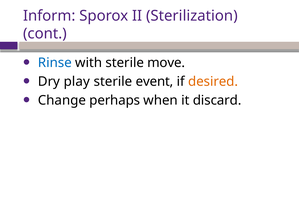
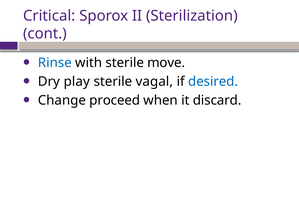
Inform: Inform -> Critical (49, 16)
event: event -> vagal (154, 82)
desired colour: orange -> blue (213, 82)
perhaps: perhaps -> proceed (115, 100)
